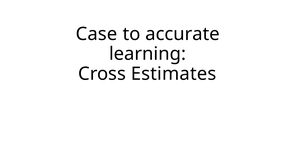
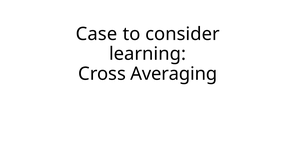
accurate: accurate -> consider (182, 34)
Estimates: Estimates -> Averaging (174, 74)
